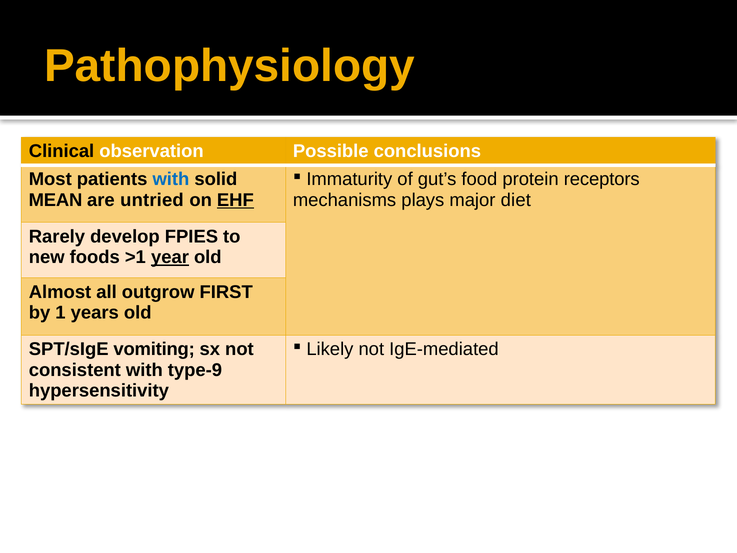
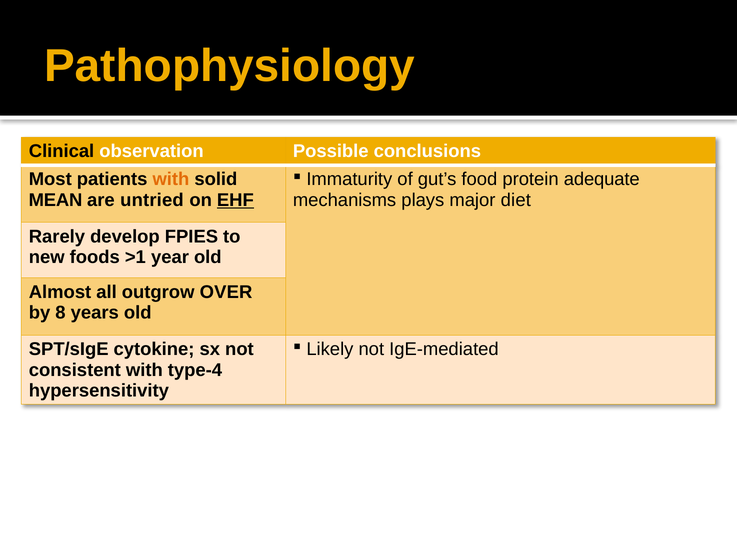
receptors: receptors -> adequate (602, 179)
with colour: blue -> orange (171, 179)
year underline: present -> none (170, 257)
FIRST: FIRST -> OVER (226, 292)
1: 1 -> 8 (60, 313)
vomiting: vomiting -> cytokine (154, 349)
type-9: type-9 -> type-4 (195, 370)
